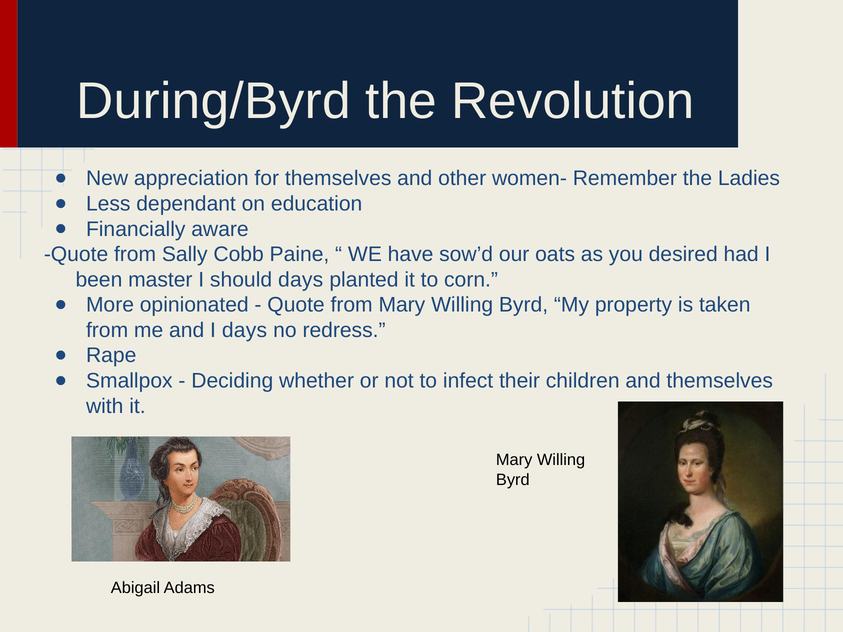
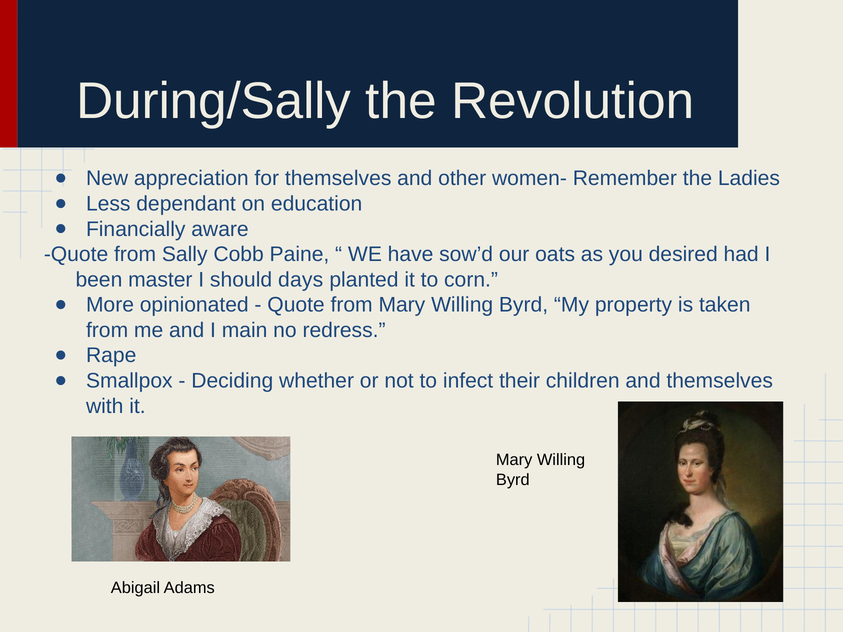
During/Byrd: During/Byrd -> During/Sally (214, 101)
I days: days -> main (245, 330)
